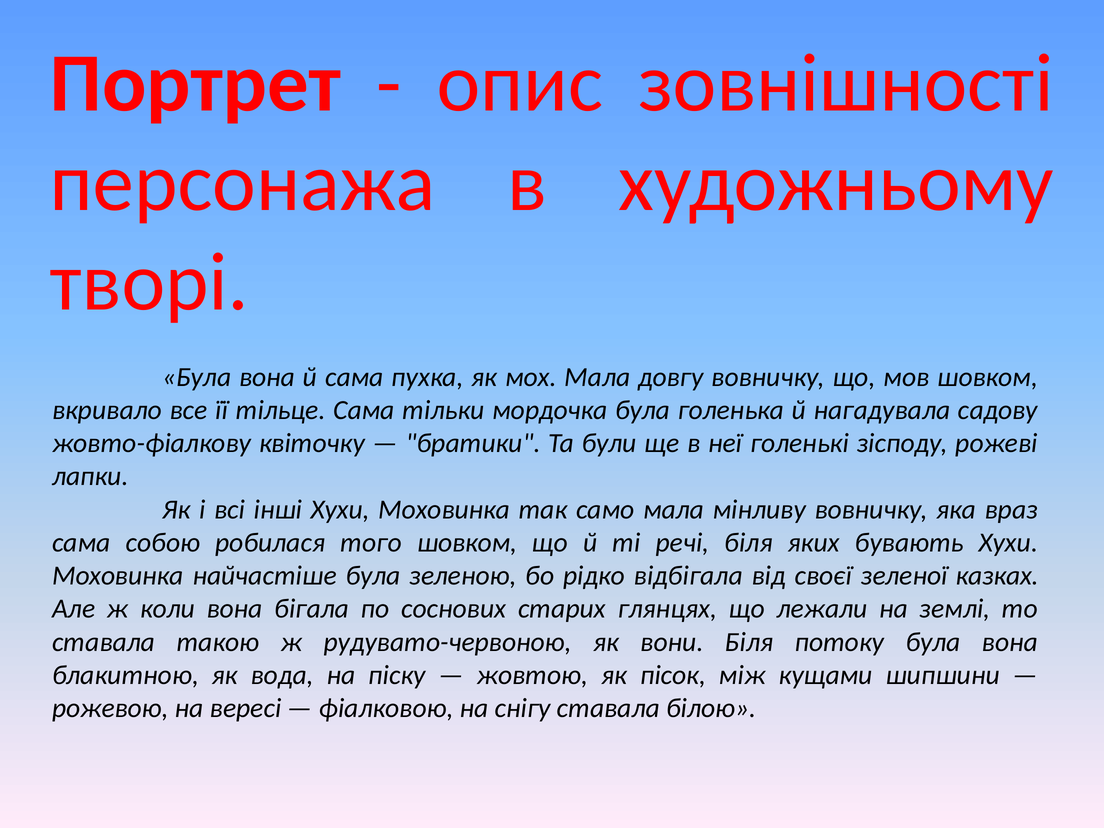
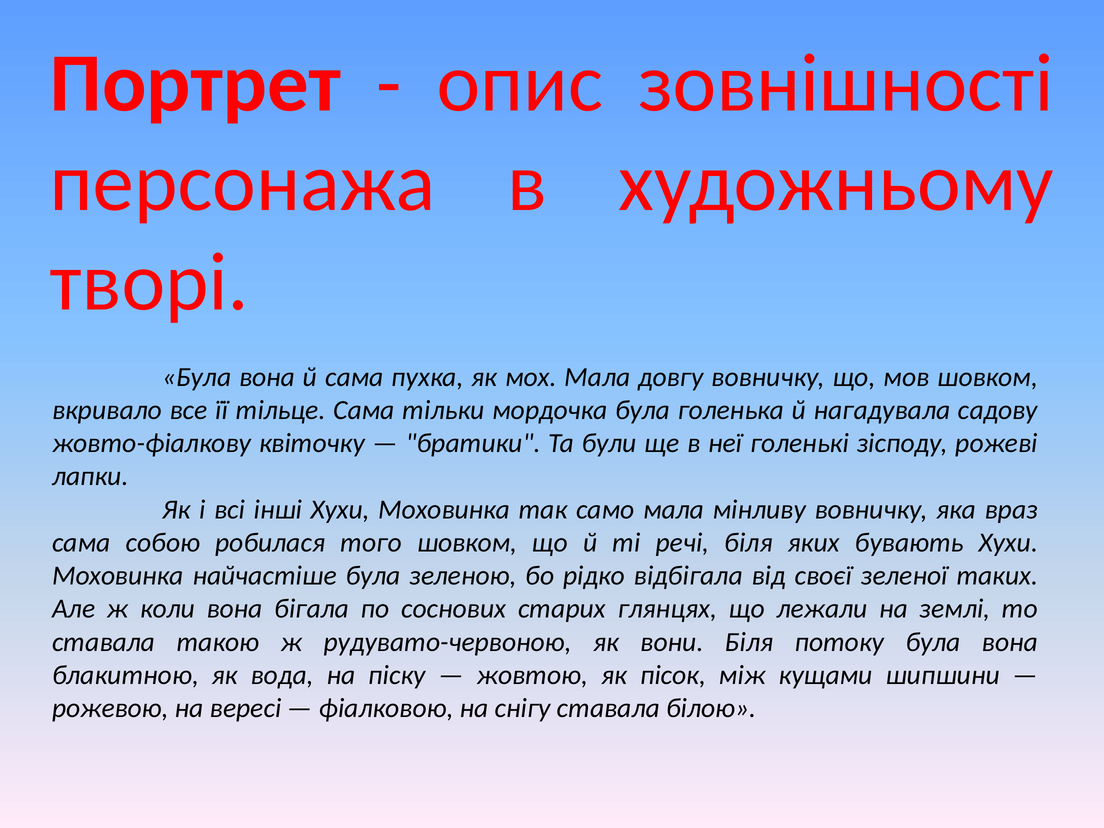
казках: казках -> таких (997, 576)
